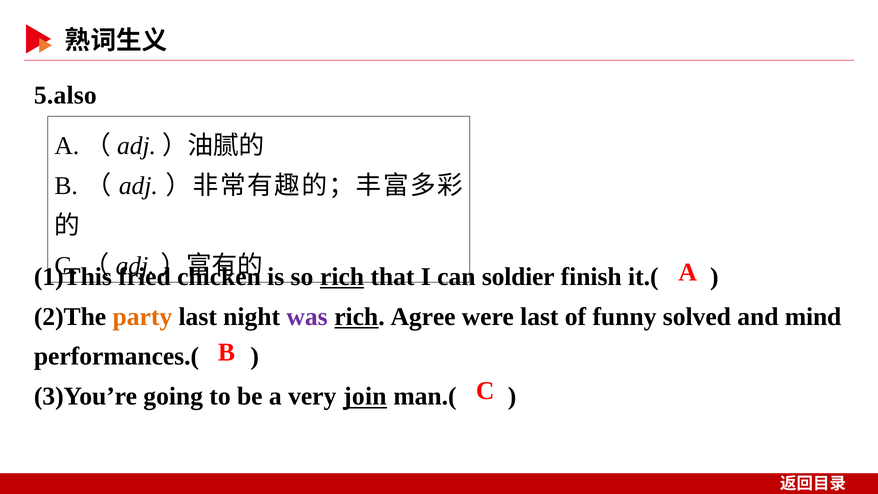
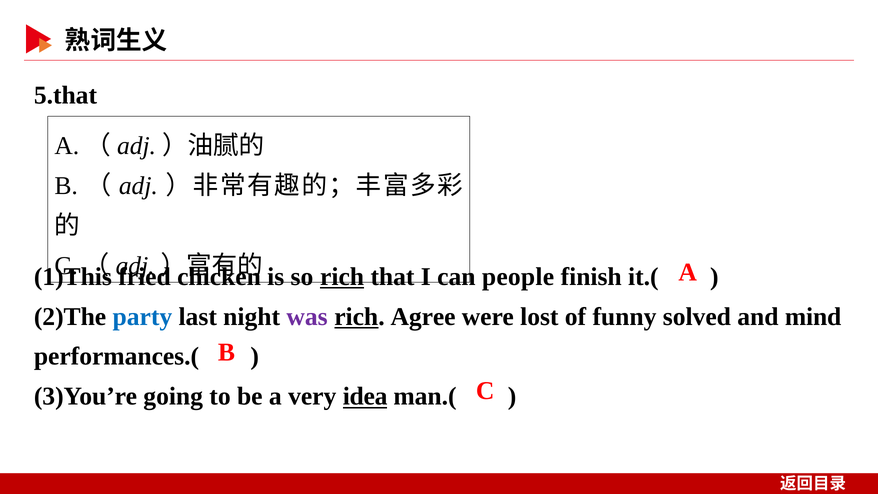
5.also: 5.also -> 5.that (65, 95)
soldier: soldier -> people (518, 277)
party colour: orange -> blue (142, 316)
were last: last -> lost (539, 316)
join: join -> idea (365, 396)
